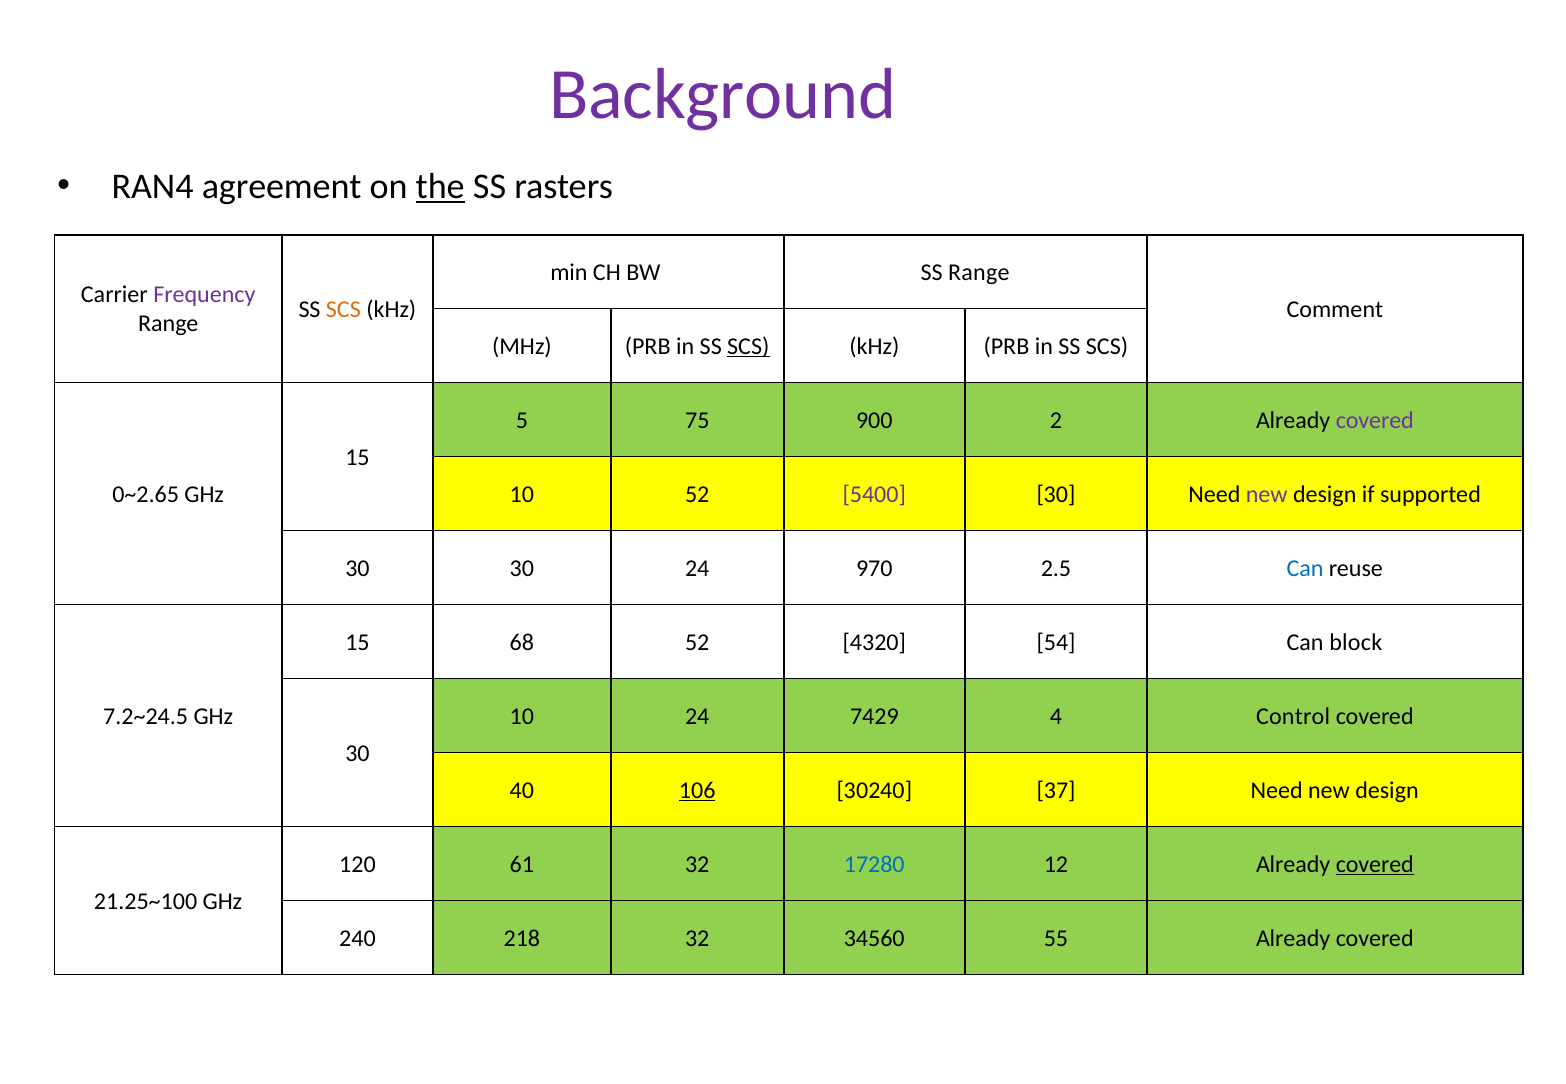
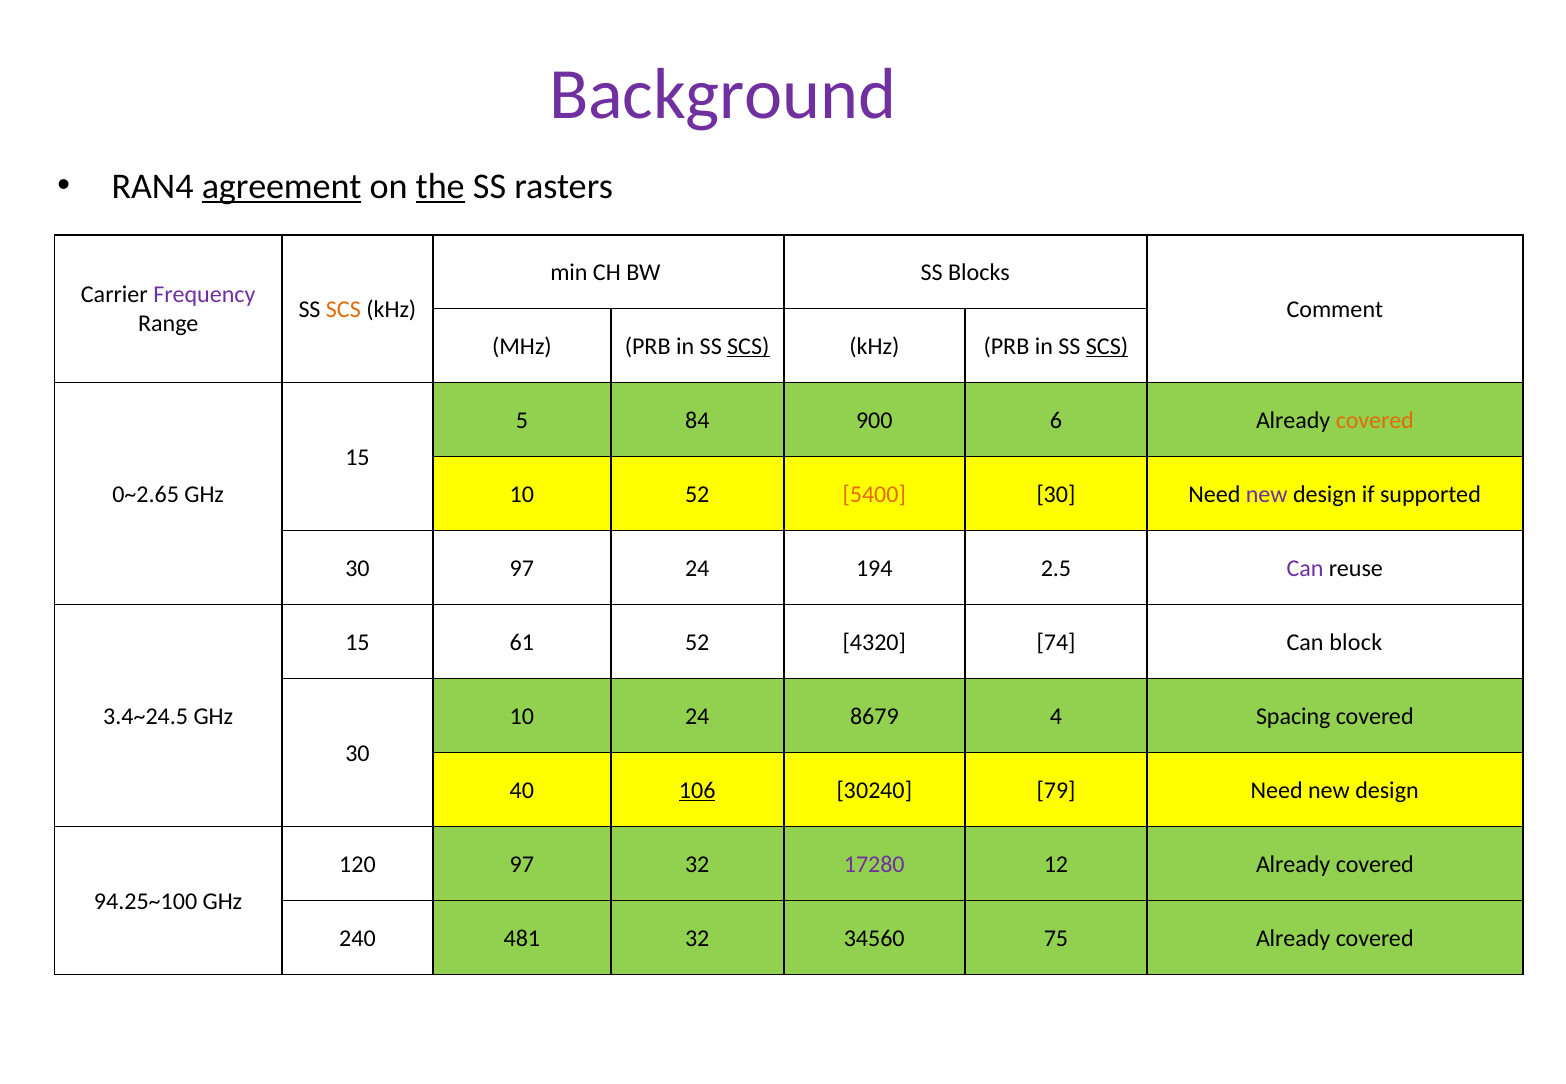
agreement underline: none -> present (282, 186)
SS Range: Range -> Blocks (979, 272)
SCS underline: none -> present (1107, 346)
75: 75 -> 84 (697, 420)
900 2: 2 -> 6 (1056, 420)
covered colour: purple -> orange (1375, 420)
5400 colour: purple -> orange (874, 494)
30 30: 30 -> 97 (522, 568)
970: 970 -> 194 (874, 568)
Can colour: blue -> purple (1305, 568)
68: 68 -> 61 (522, 642)
54: 54 -> 74 (1056, 642)
7.2~24.5: 7.2~24.5 -> 3.4~24.5 (146, 716)
7429: 7429 -> 8679 (874, 716)
Control: Control -> Spacing (1293, 716)
37: 37 -> 79 (1056, 790)
120 61: 61 -> 97 (522, 864)
17280 colour: blue -> purple (874, 864)
covered underline: present -> none (1375, 864)
21.25~100: 21.25~100 -> 94.25~100 (146, 901)
218: 218 -> 481 (522, 938)
55: 55 -> 75 (1056, 938)
